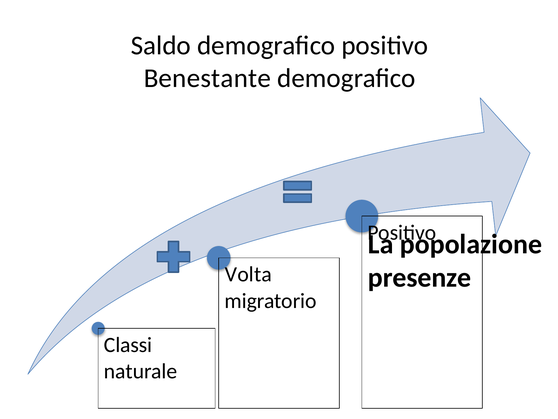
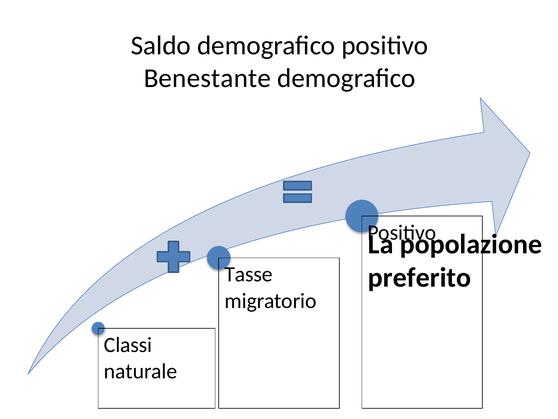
Volta: Volta -> Tasse (249, 274)
presenze: presenze -> preferito (420, 277)
